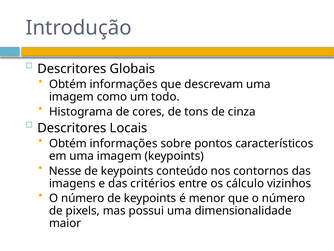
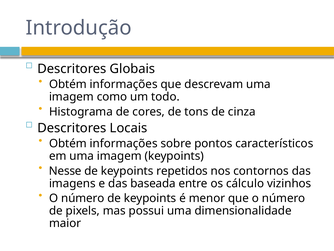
conteúdo: conteúdo -> repetidos (182, 171)
critérios: critérios -> baseada (153, 183)
